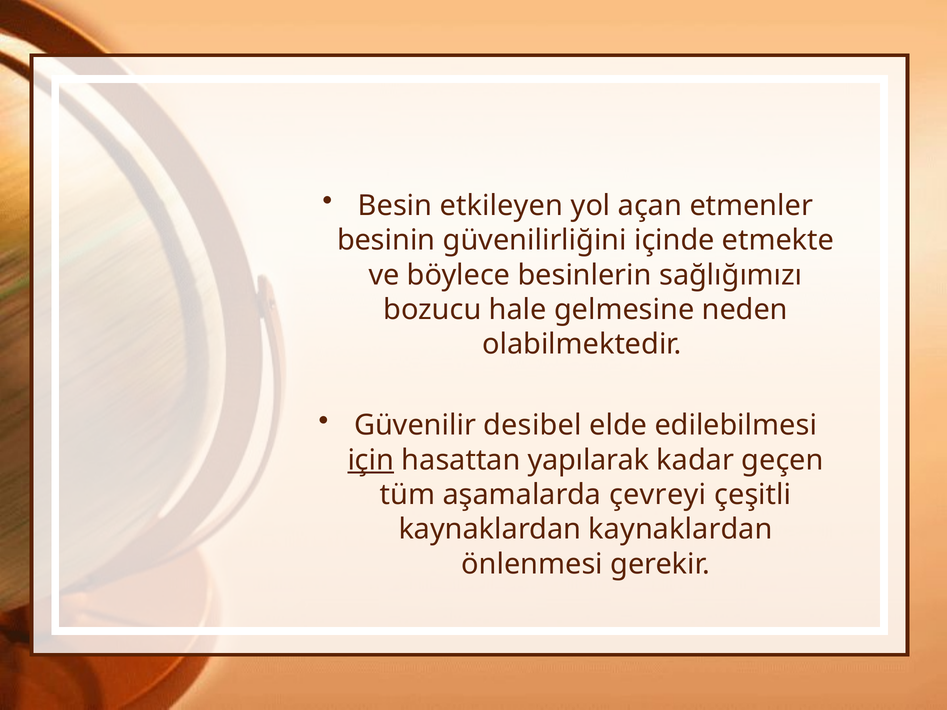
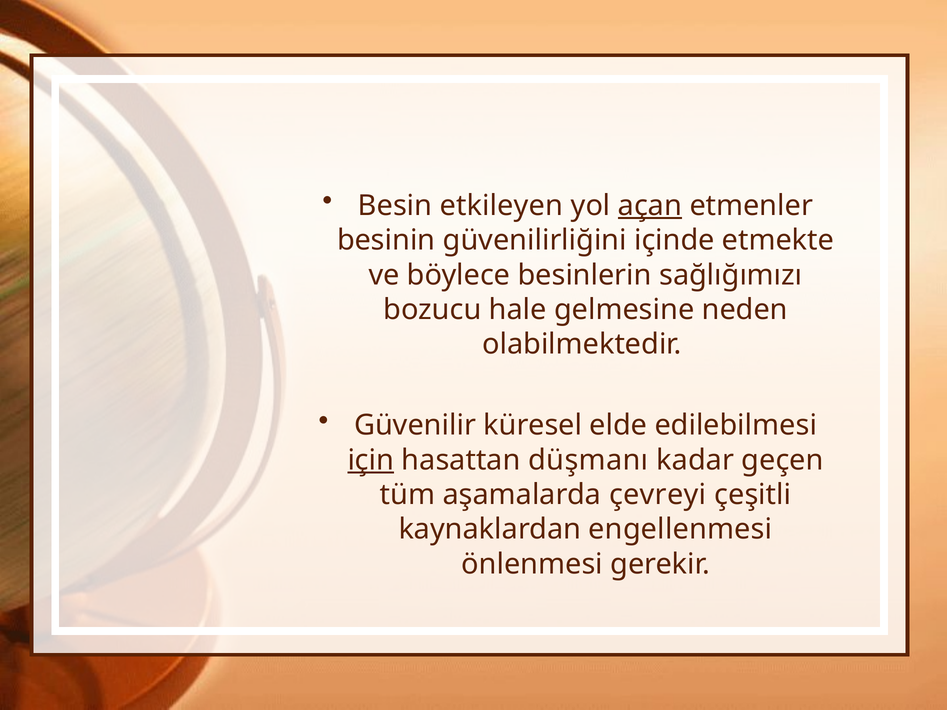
açan underline: none -> present (650, 206)
desibel: desibel -> küresel (533, 425)
yapılarak: yapılarak -> düşmanı (588, 460)
kaynaklardan kaynaklardan: kaynaklardan -> engellenmesi (680, 530)
